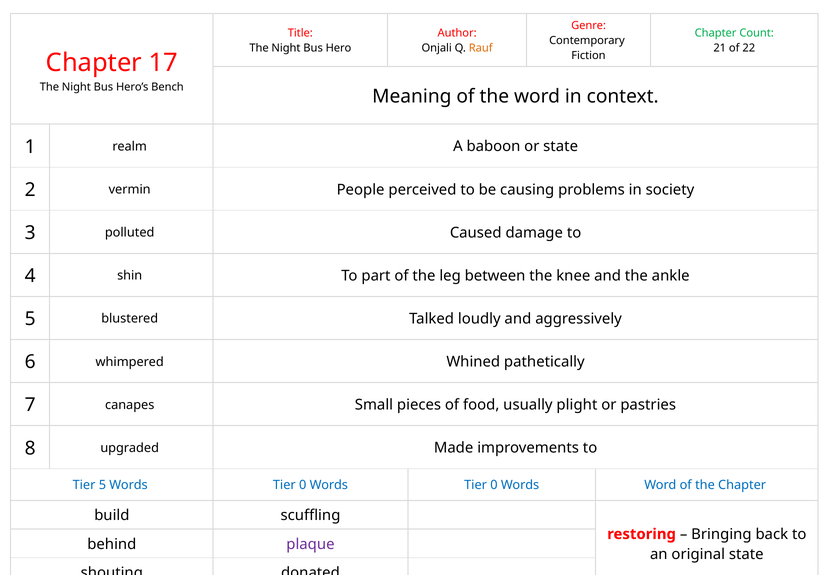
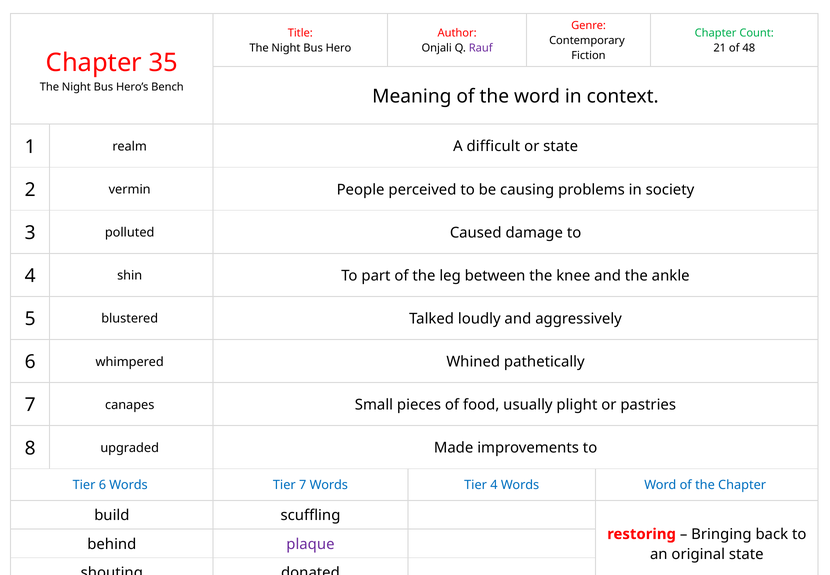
Rauf colour: orange -> purple (481, 48)
22: 22 -> 48 (749, 48)
17: 17 -> 35 (163, 63)
baboon: baboon -> difficult (493, 146)
Tier 5: 5 -> 6 (102, 485)
0: 0 -> 7 (303, 485)
0: 0 -> 4 (494, 485)
